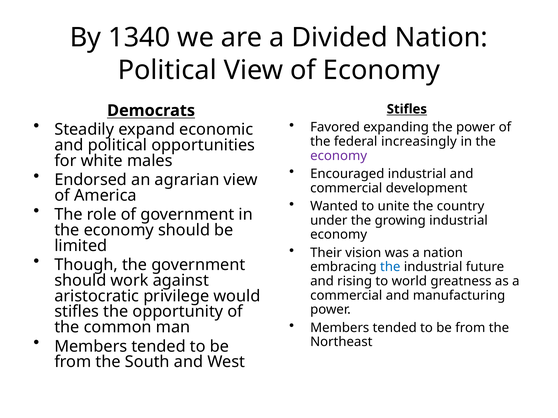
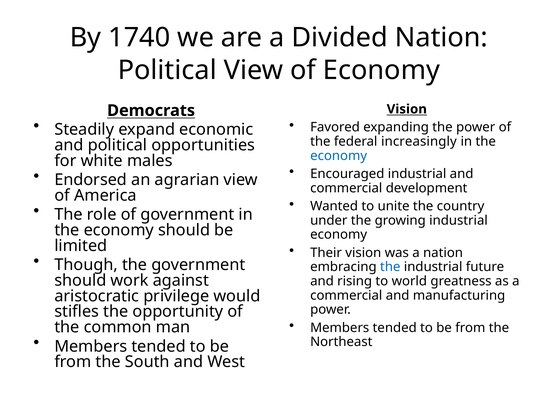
1340: 1340 -> 1740 (139, 38)
Stifles: Stifles -> Vision (407, 109)
economy colour: purple -> blue (339, 156)
